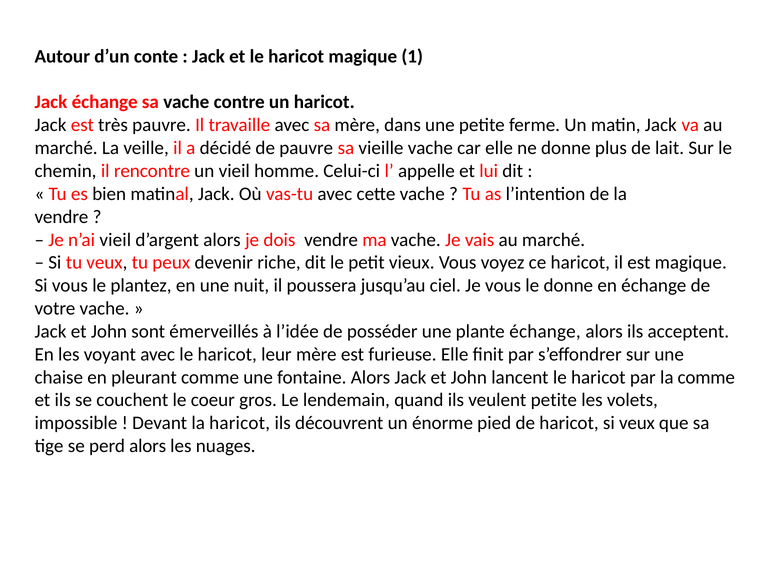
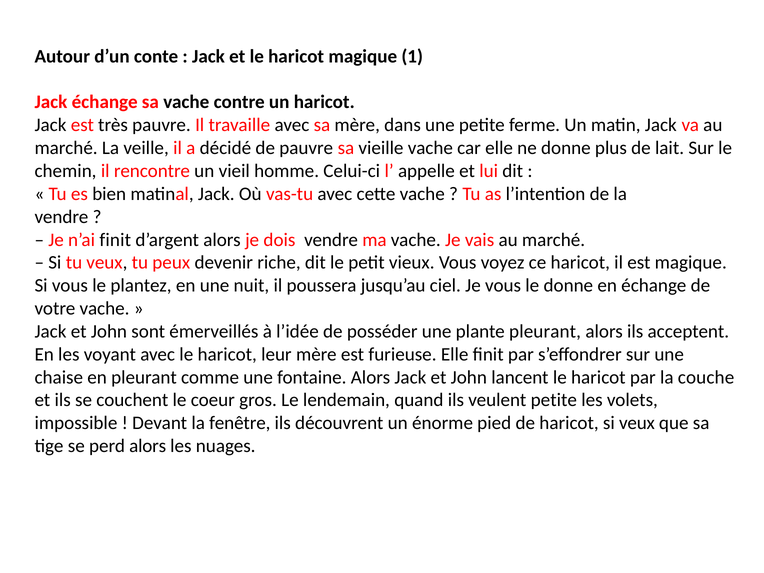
n’ai vieil: vieil -> finit (115, 240)
plante échange: échange -> pleurant (545, 331)
la comme: comme -> couche (706, 377)
la haricot: haricot -> fenêtre (240, 423)
